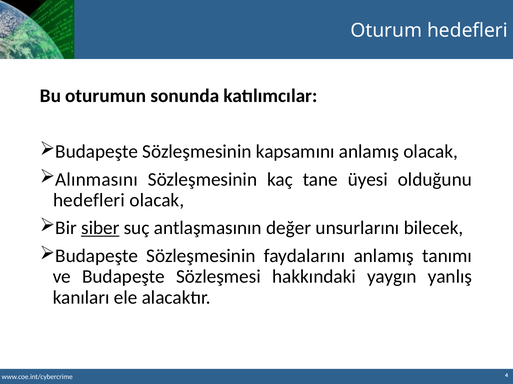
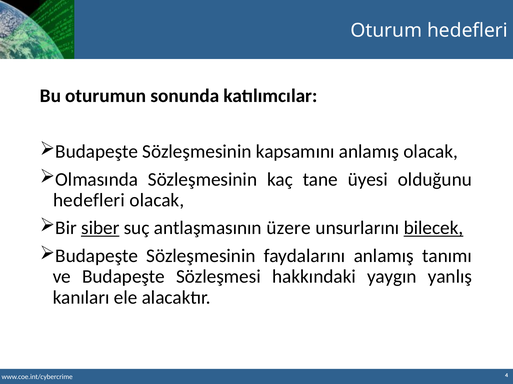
Alınmasını: Alınmasını -> Olmasında (97, 180)
değer: değer -> üzere (289, 228)
bilecek underline: none -> present (434, 228)
